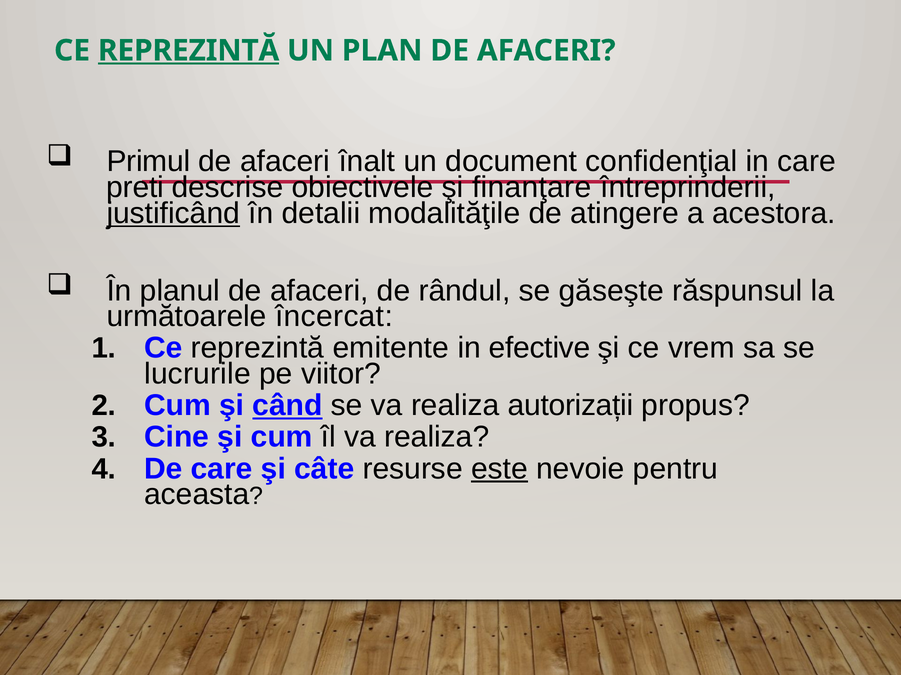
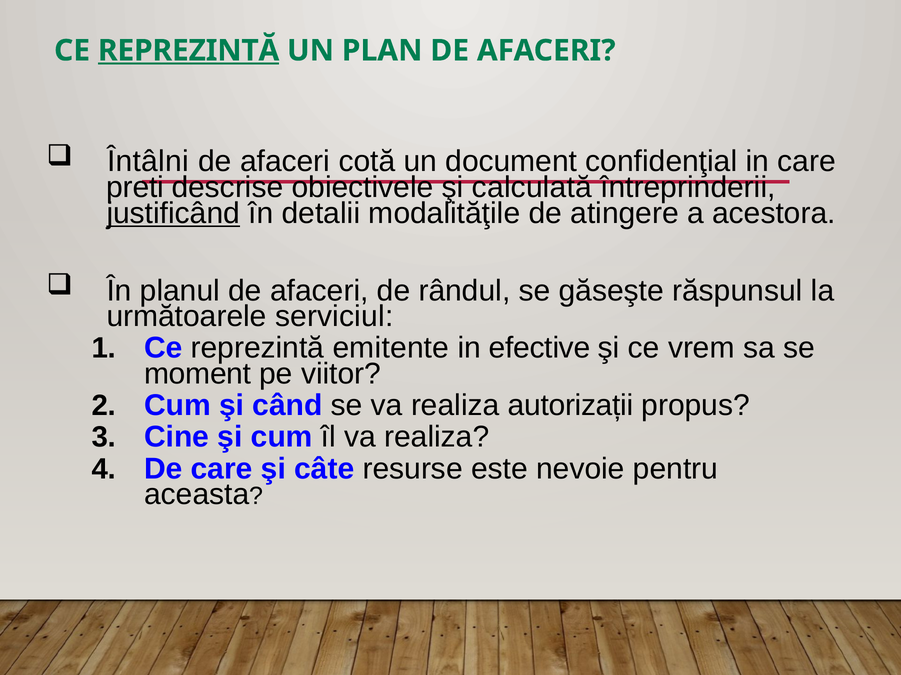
Primul: Primul -> Întâlni (148, 162)
înalt: înalt -> cotă (367, 162)
finanţare: finanţare -> calculată (532, 188)
încercat: încercat -> serviciul (334, 317)
lucrurile: lucrurile -> moment (198, 374)
când underline: present -> none (287, 406)
este underline: present -> none (499, 469)
